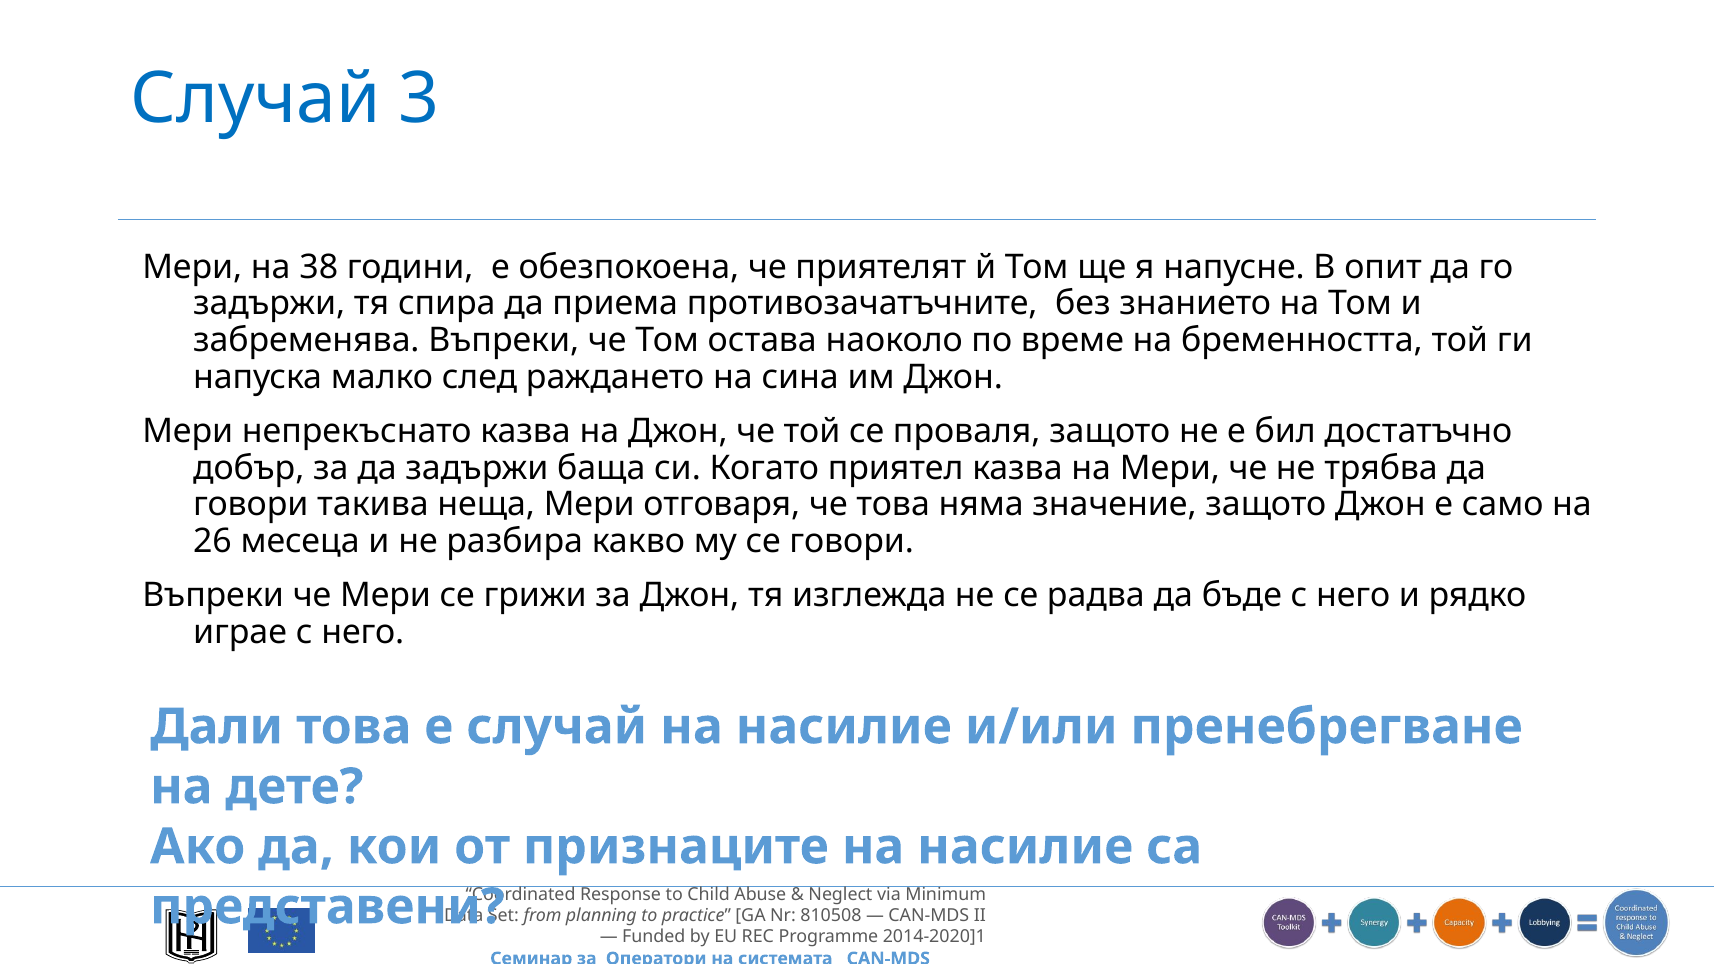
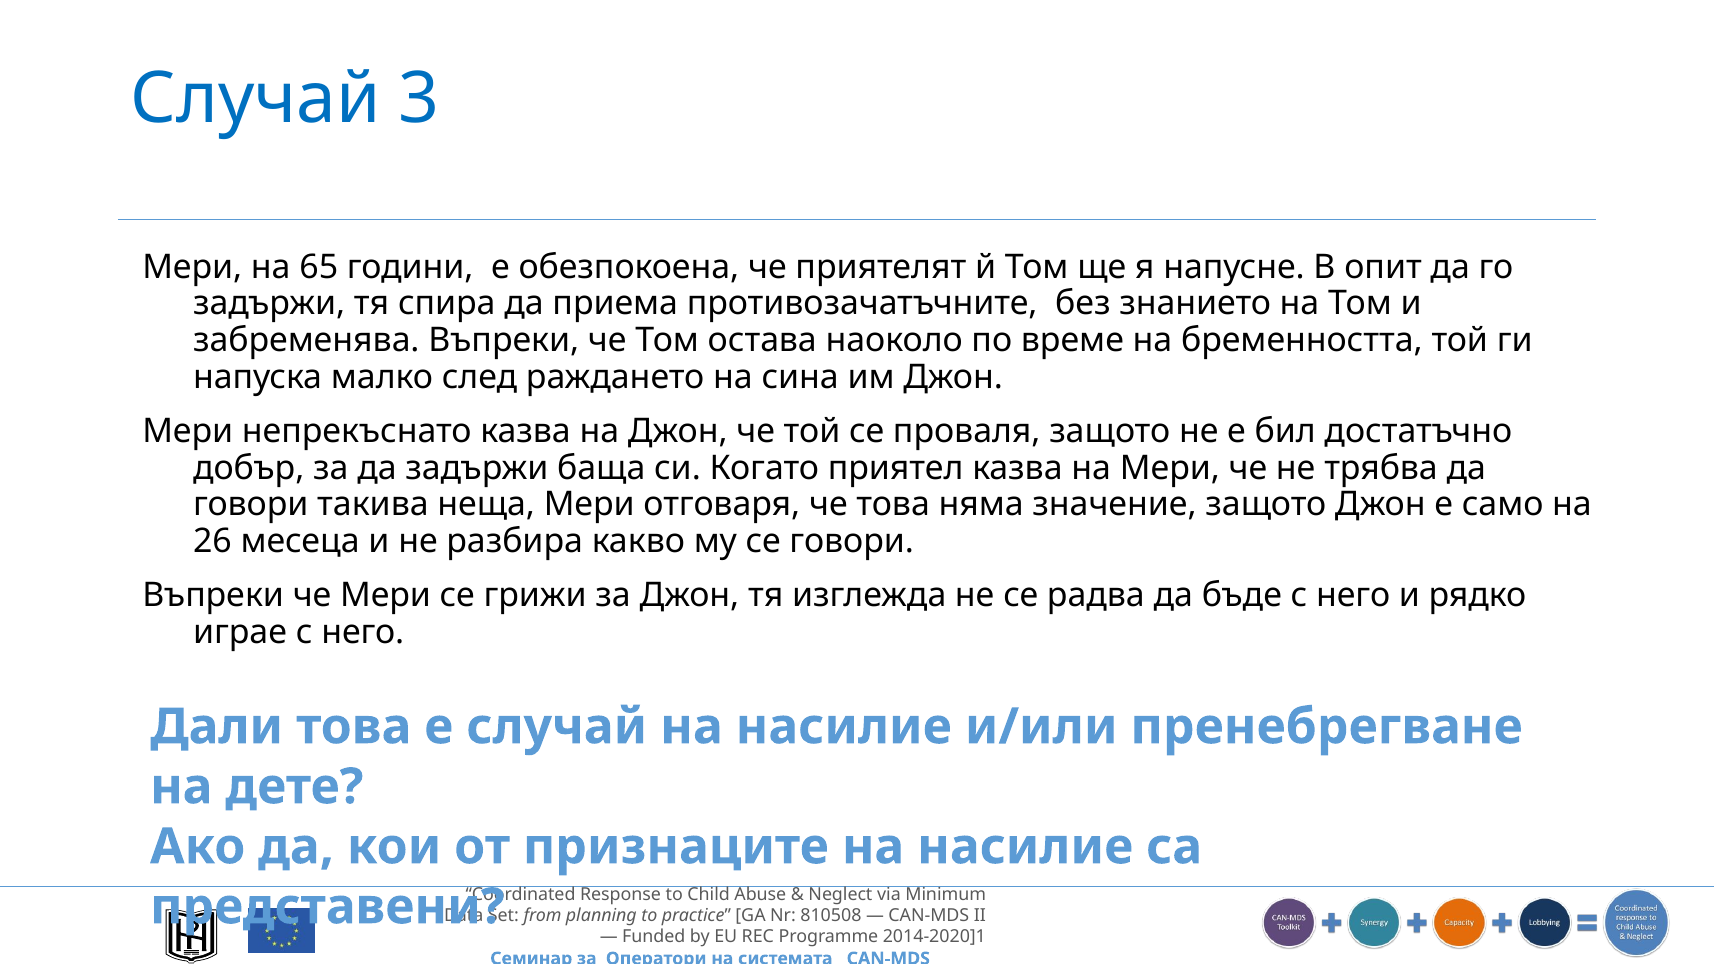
38: 38 -> 65 (319, 267)
